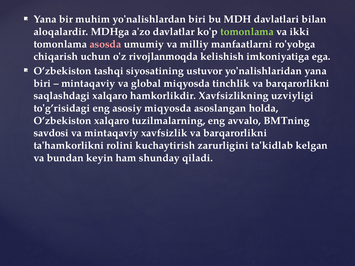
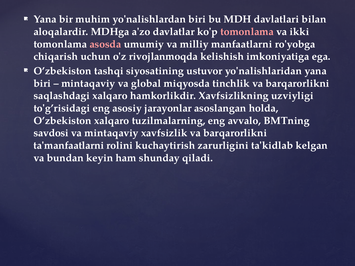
tomonlama colour: light green -> pink (247, 32)
asosiy miqyosda: miqyosda -> jarayonlar (168, 108)
ta'hamkorlikni: ta'hamkorlikni -> ta'manfaatlarni (69, 146)
